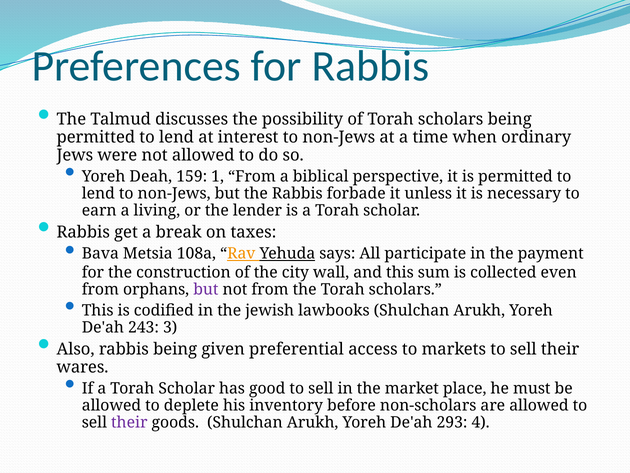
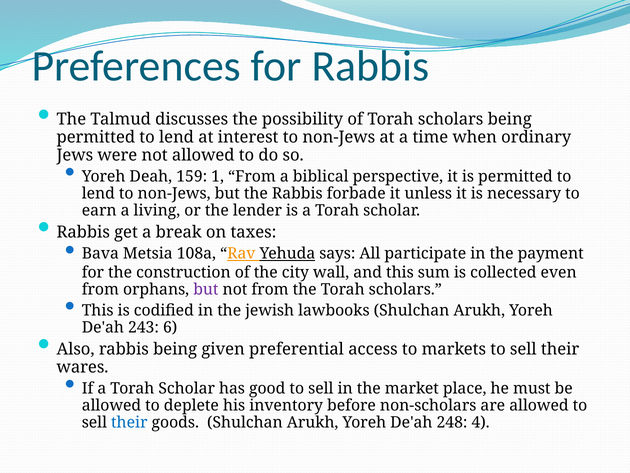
3: 3 -> 6 (170, 327)
their colour: purple -> blue (129, 422)
293: 293 -> 248 (452, 422)
